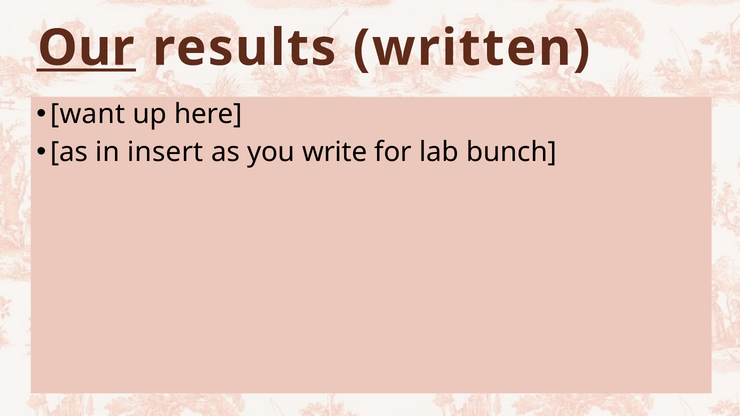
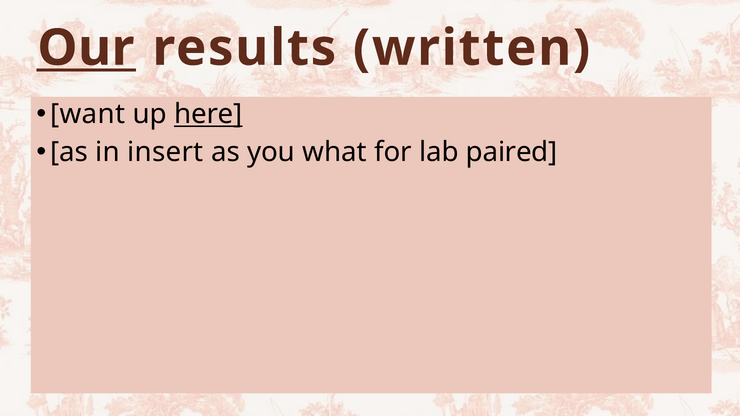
here underline: none -> present (208, 114)
write: write -> what (335, 152)
bunch: bunch -> paired (512, 152)
